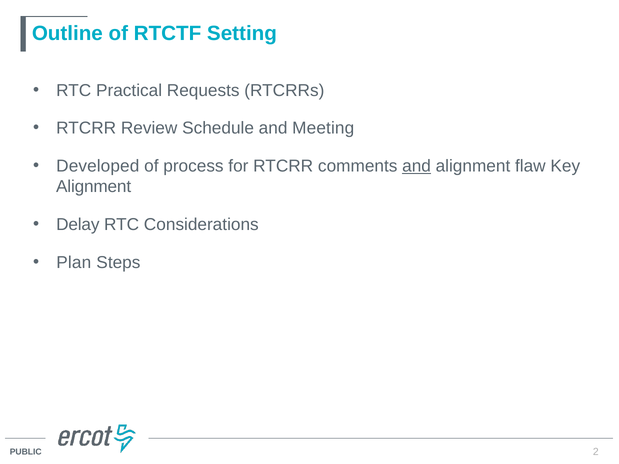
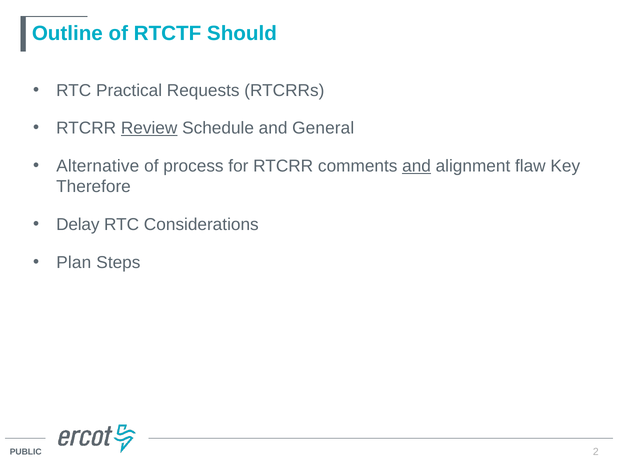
Setting: Setting -> Should (242, 33)
Review underline: none -> present (149, 128)
Meeting: Meeting -> General (323, 128)
Developed: Developed -> Alternative (98, 166)
Alignment: Alignment -> Therefore (94, 187)
